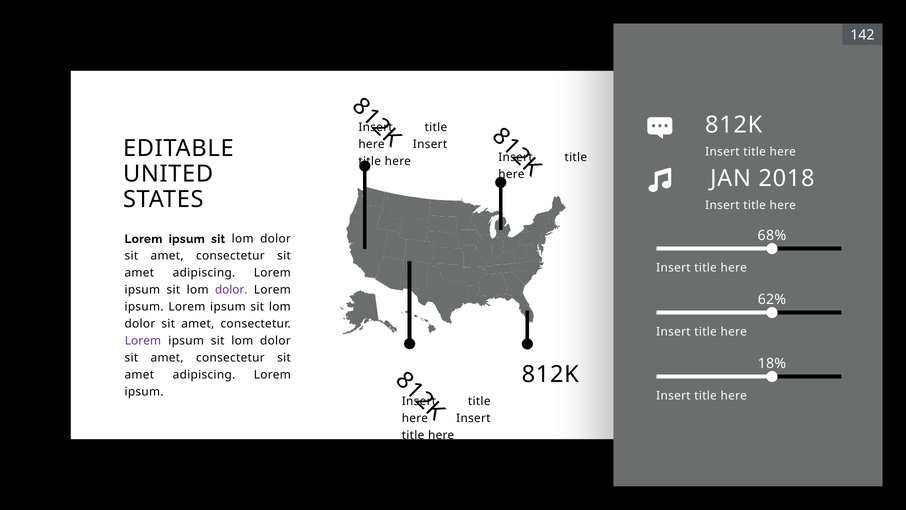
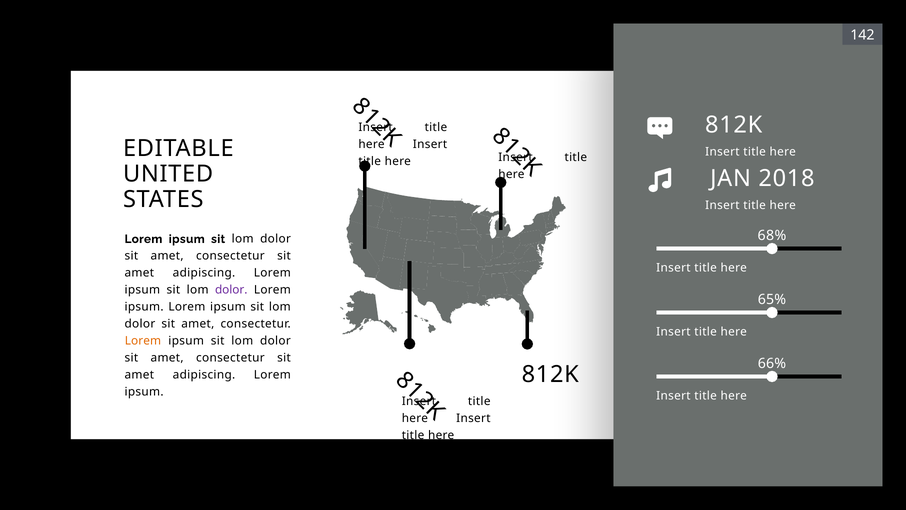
62%: 62% -> 65% (772, 299)
Lorem colour: purple -> orange (143, 341)
18%: 18% -> 66% (772, 363)
